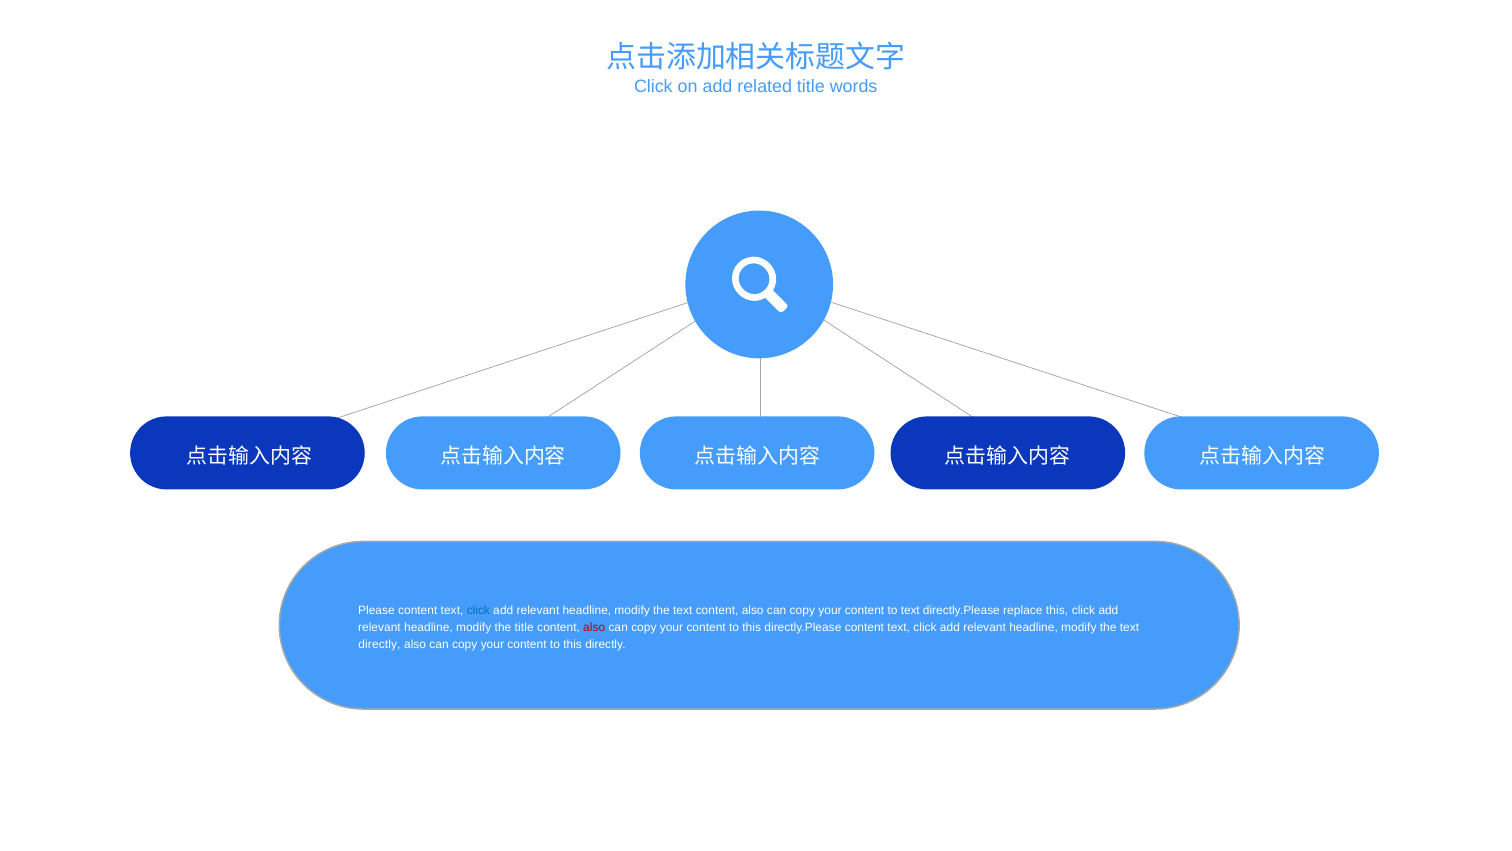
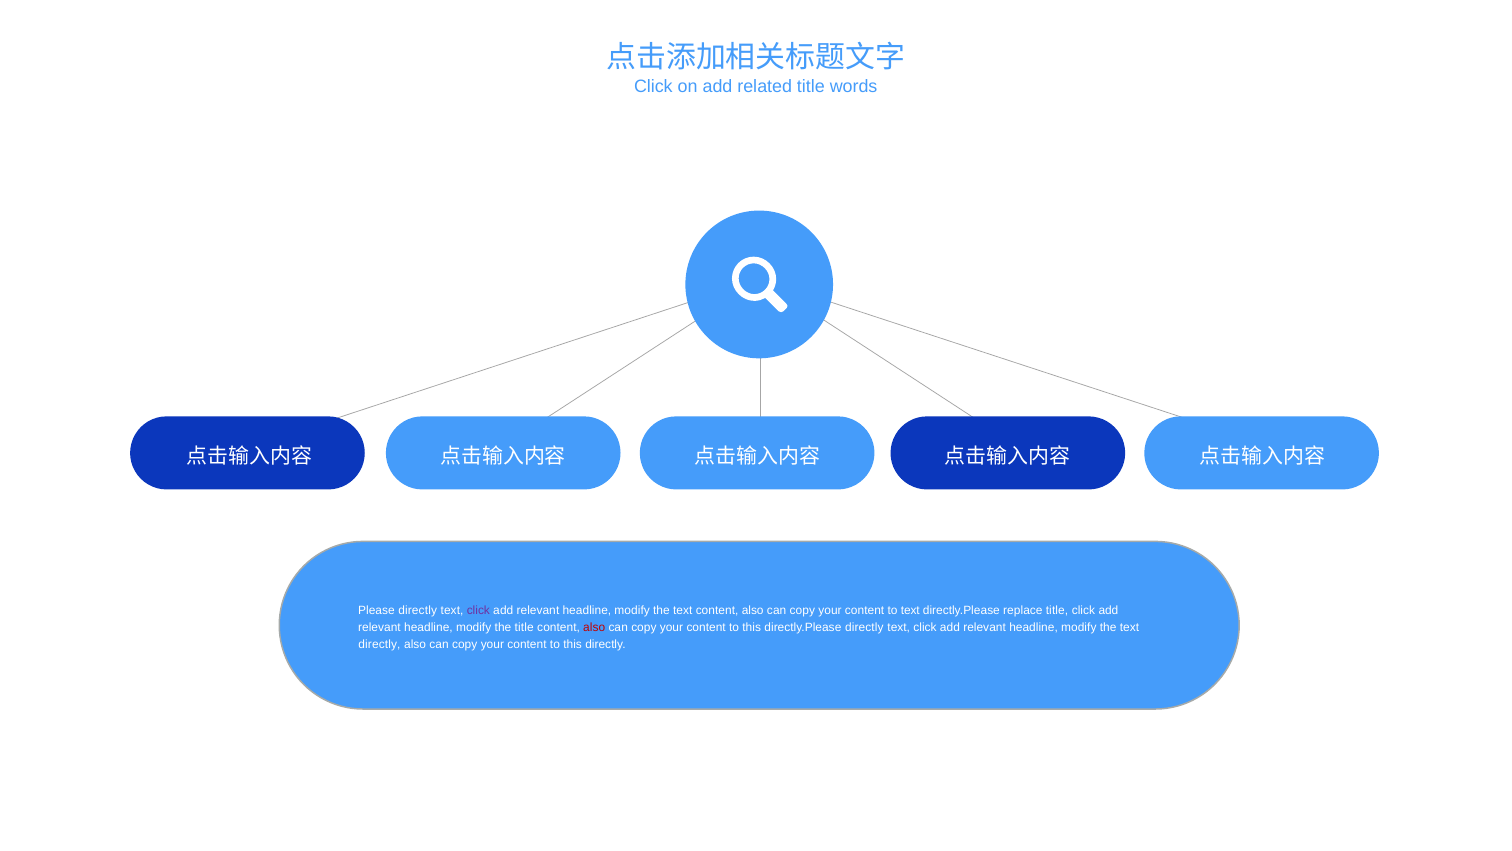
Please content: content -> directly (418, 610)
click colour: blue -> purple (478, 610)
replace this: this -> title (1057, 610)
directly.Please content: content -> directly (864, 627)
